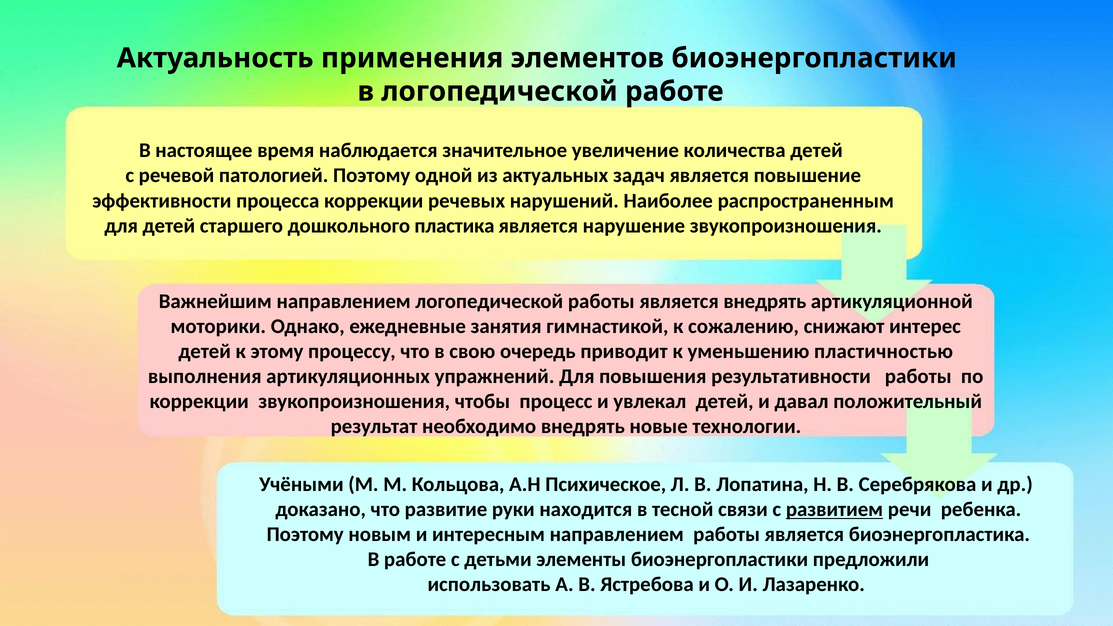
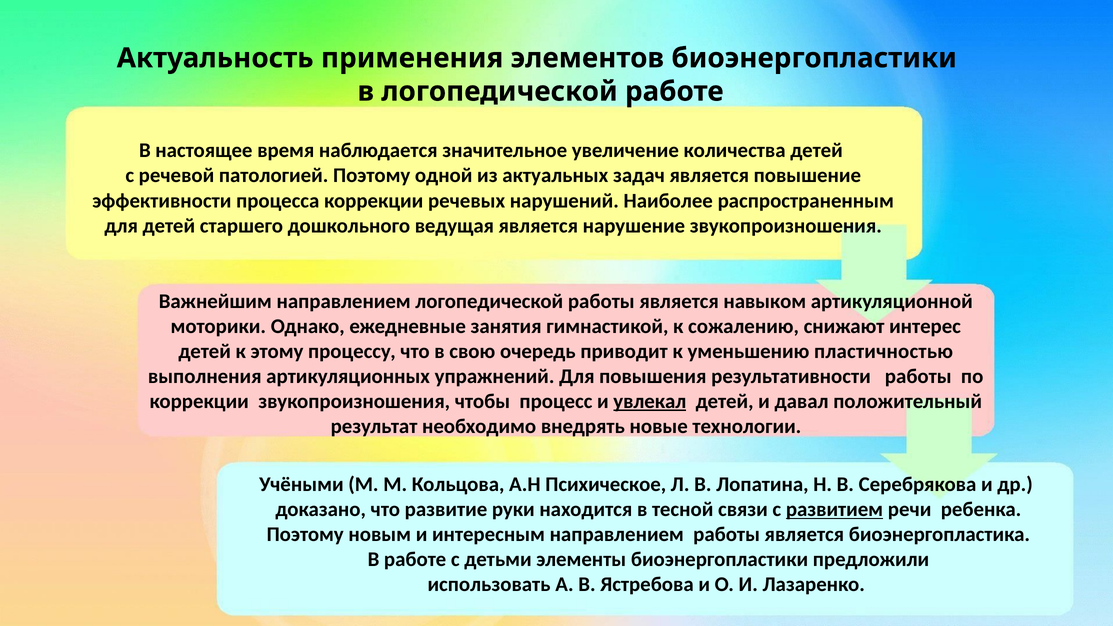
пластика: пластика -> ведущая (454, 226)
является внедрять: внедрять -> навыком (765, 301)
увлекал underline: none -> present (650, 401)
